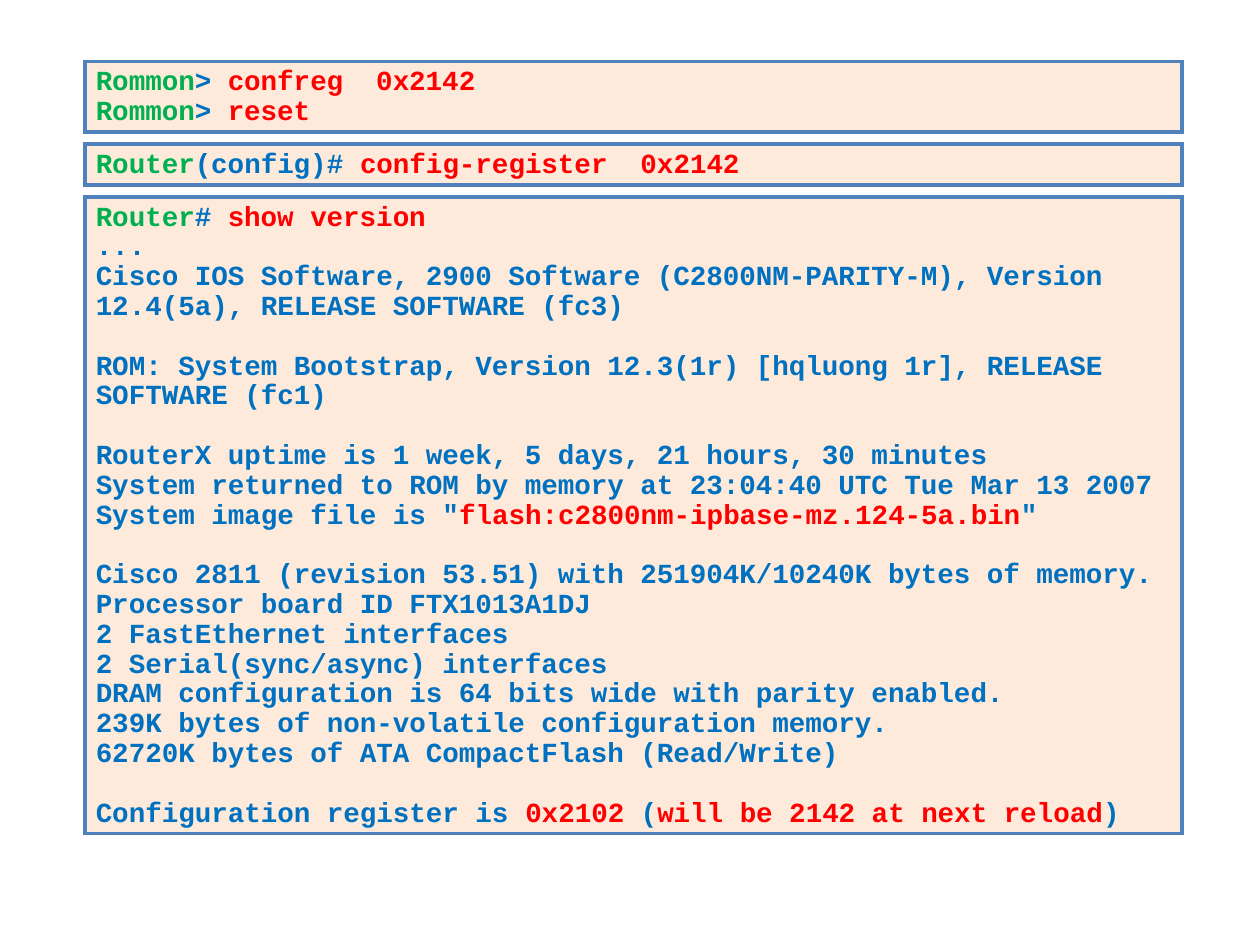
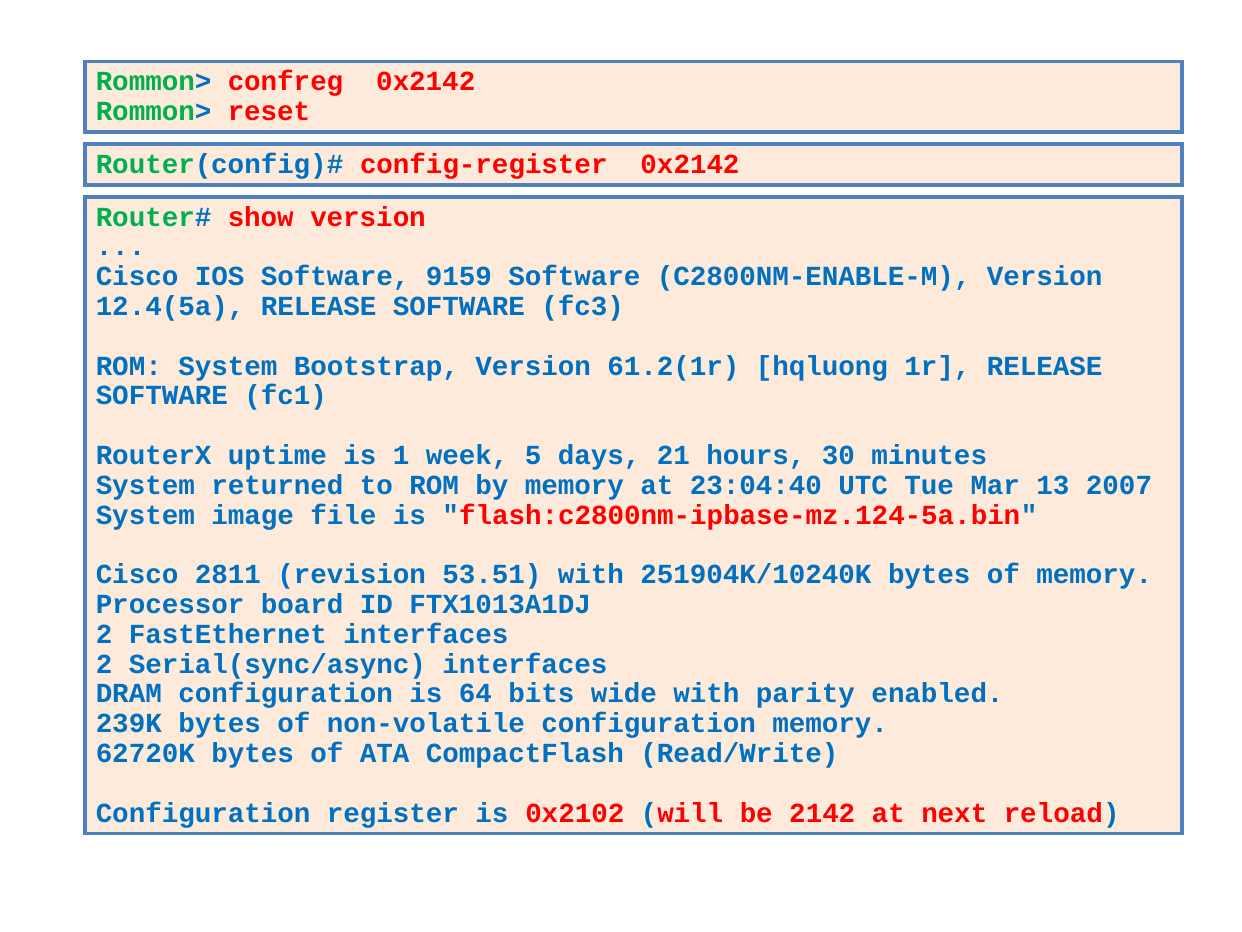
2900: 2900 -> 9159 (459, 277)
C2800NM-PARITY-M: C2800NM-PARITY-M -> C2800NM-ENABLE-M (814, 277)
12.3(1r: 12.3(1r -> 61.2(1r (673, 366)
